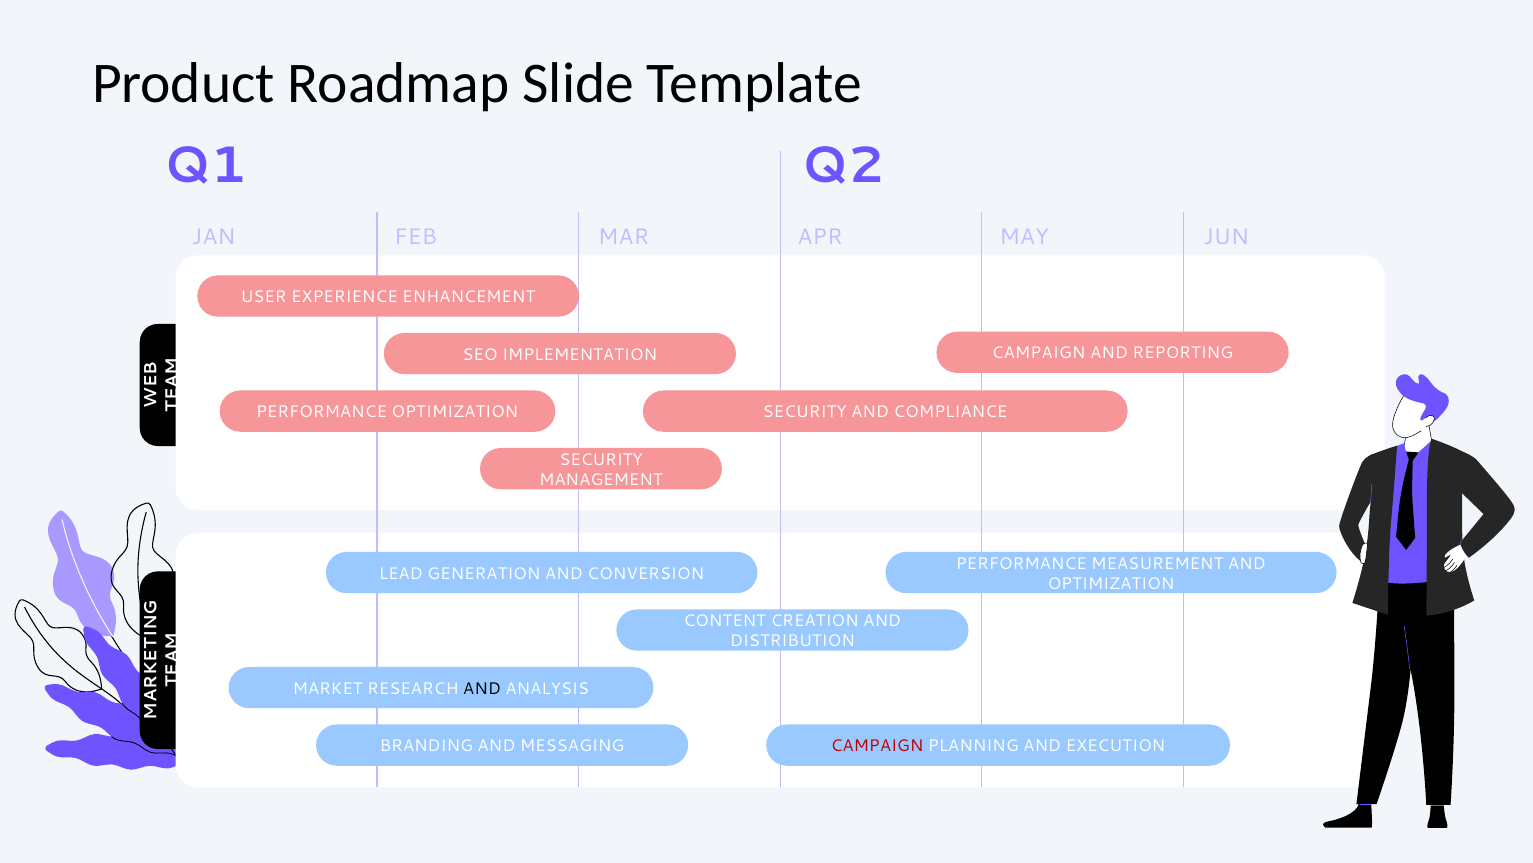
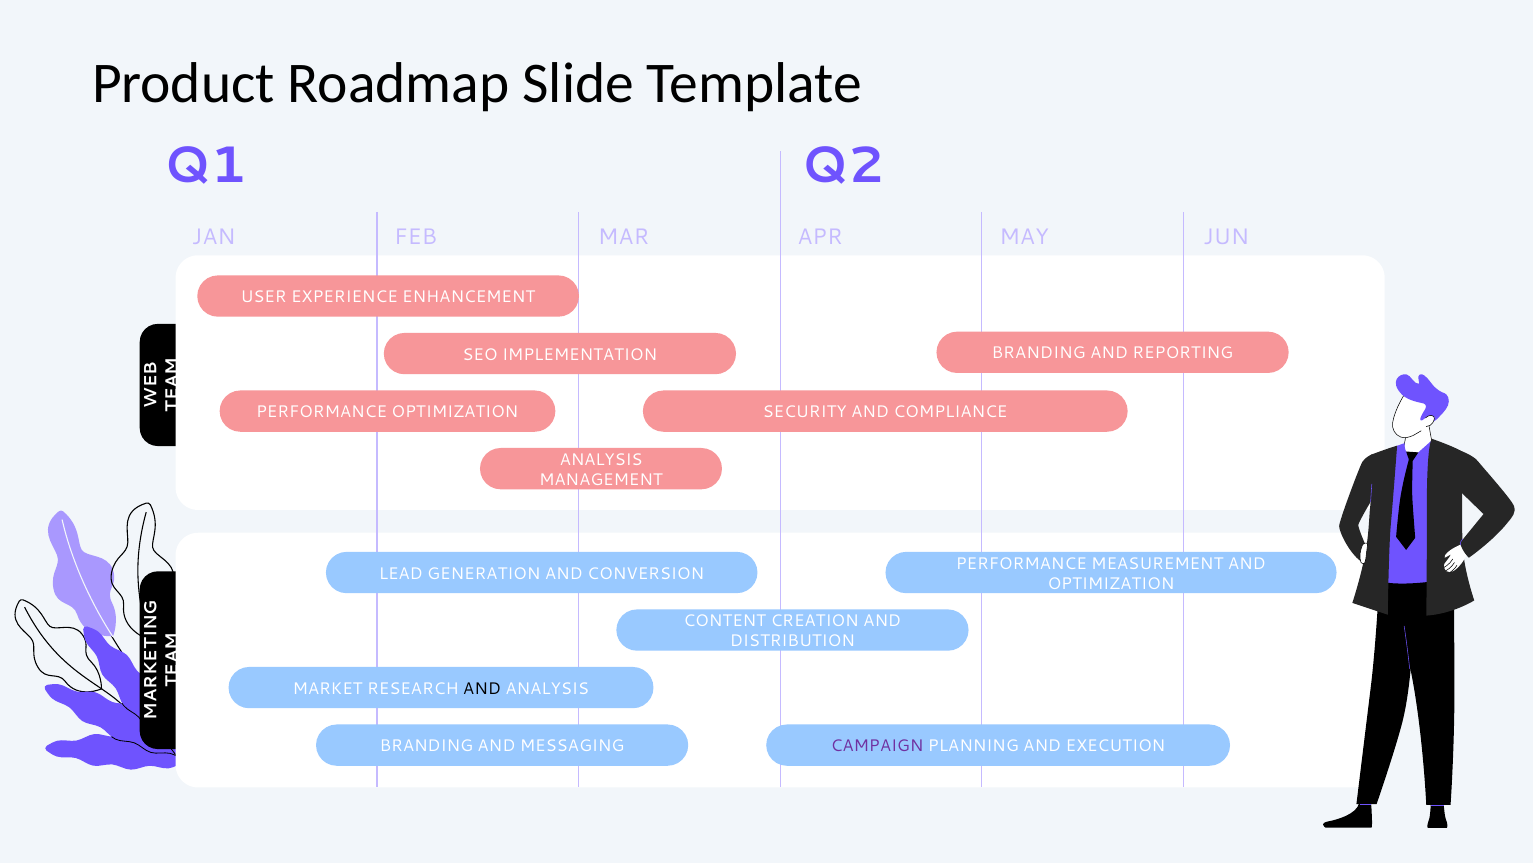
CAMPAIGN: CAMPAIGN -> BRANDING (1039, 353)
SECURITY: SECURITY -> ANALYSIS (601, 459)
CAMPAIGN colour: red -> purple (877, 746)
